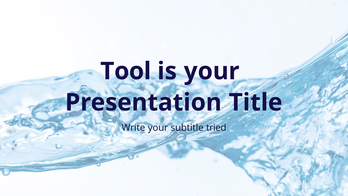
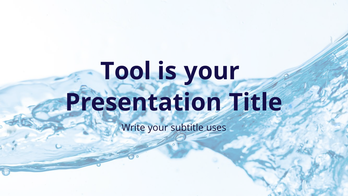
tried: tried -> uses (216, 127)
